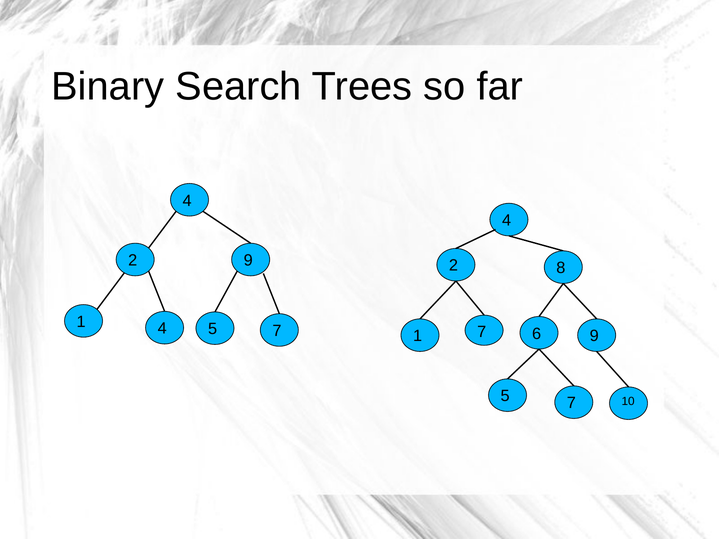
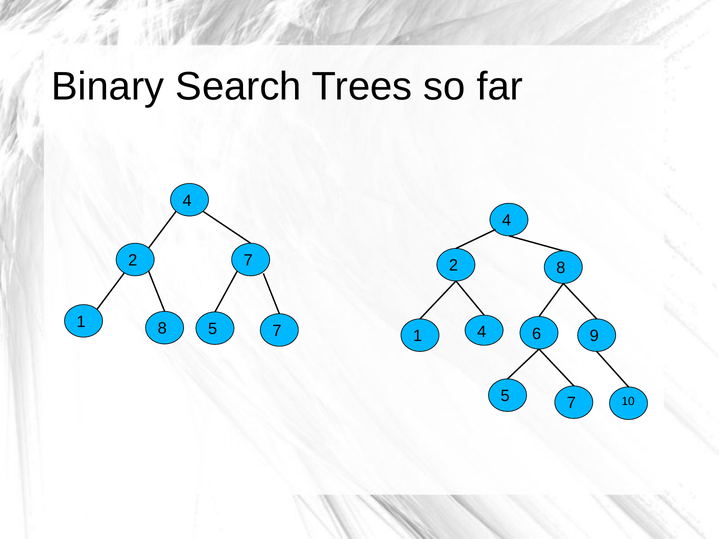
2 9: 9 -> 7 (248, 261)
1 4: 4 -> 8 (162, 329)
1 7: 7 -> 4 (482, 332)
